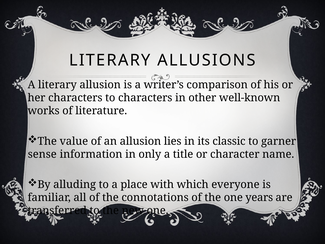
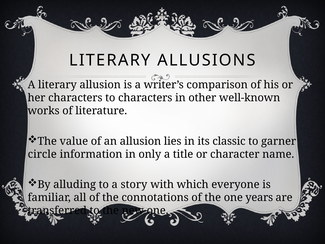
sense: sense -> circle (42, 154)
place: place -> story (134, 184)
